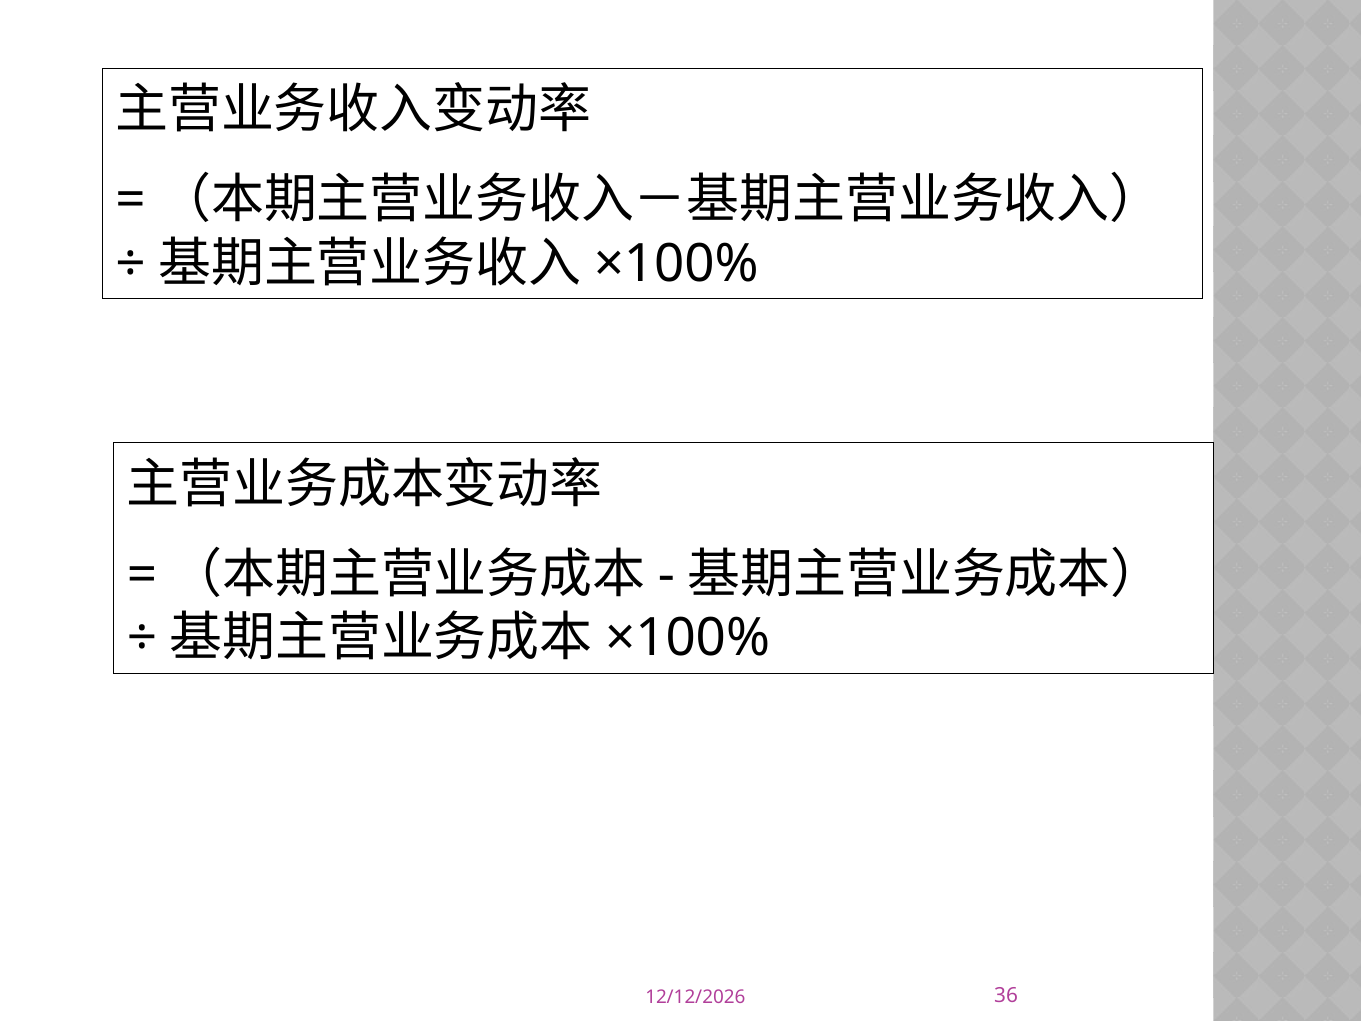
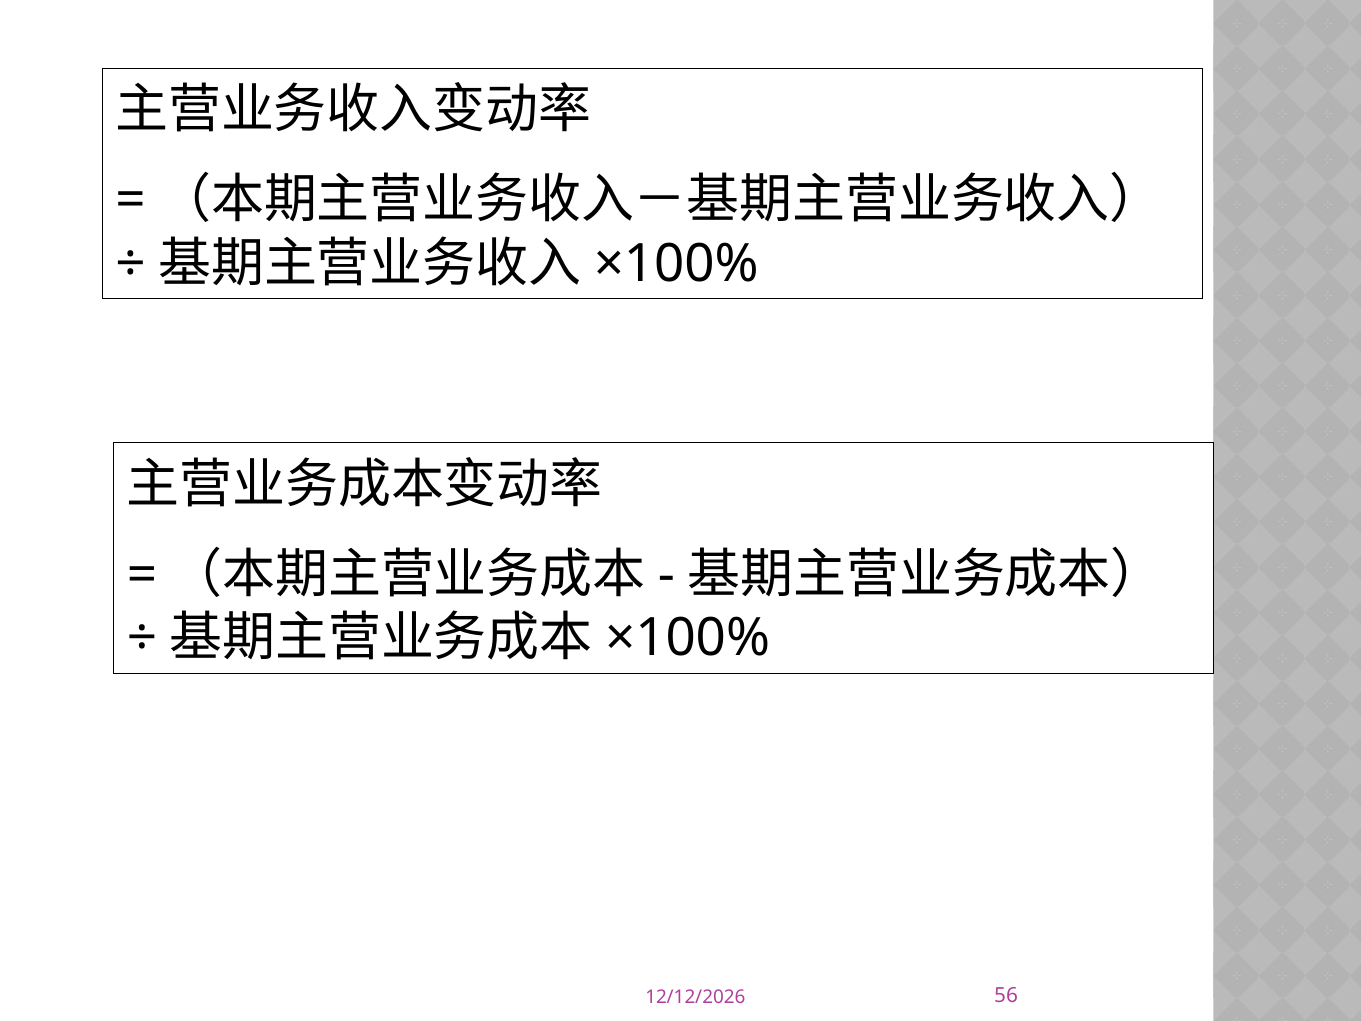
36: 36 -> 56 (1006, 995)
